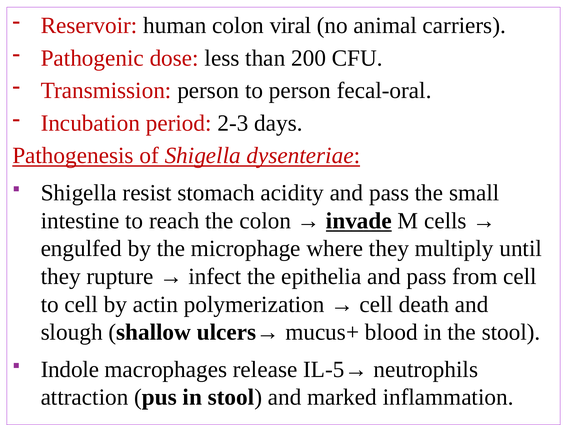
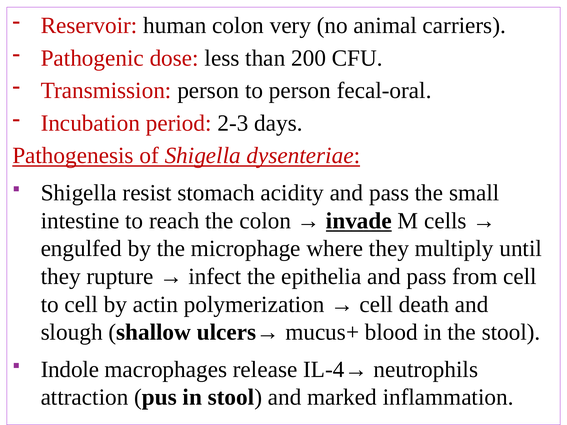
viral: viral -> very (290, 26)
IL-5→: IL-5→ -> IL-4→ (335, 370)
